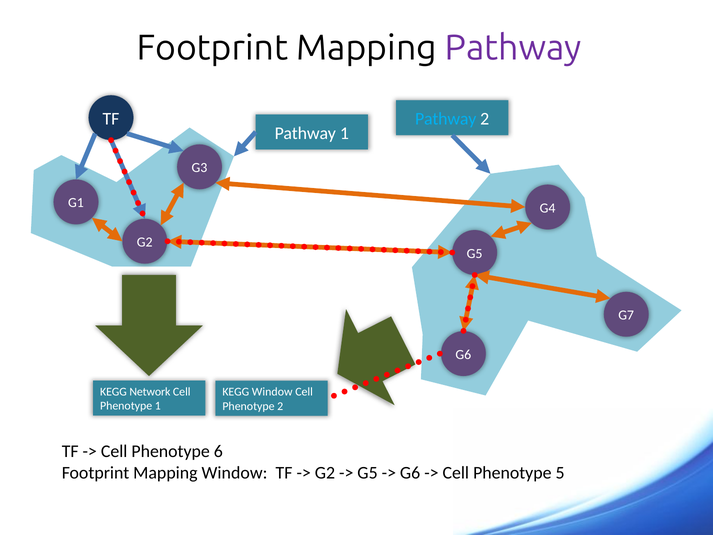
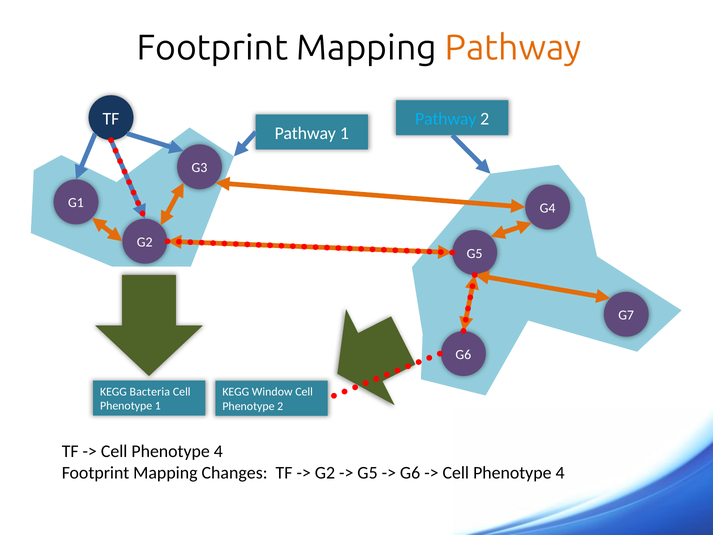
Pathway colour: purple -> orange (513, 48)
Network: Network -> Bacteria (150, 392)
6: 6 -> 4 (218, 451)
Mapping Window: Window -> Changes (235, 473)
5: 5 -> 4 (560, 473)
